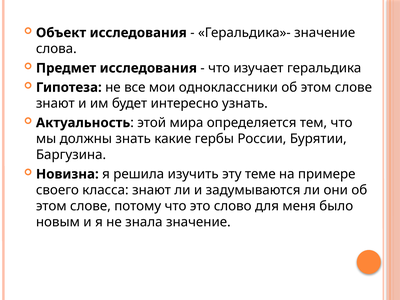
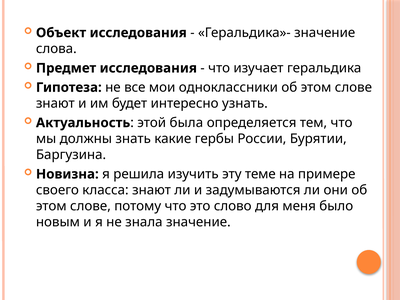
мира: мира -> была (186, 123)
